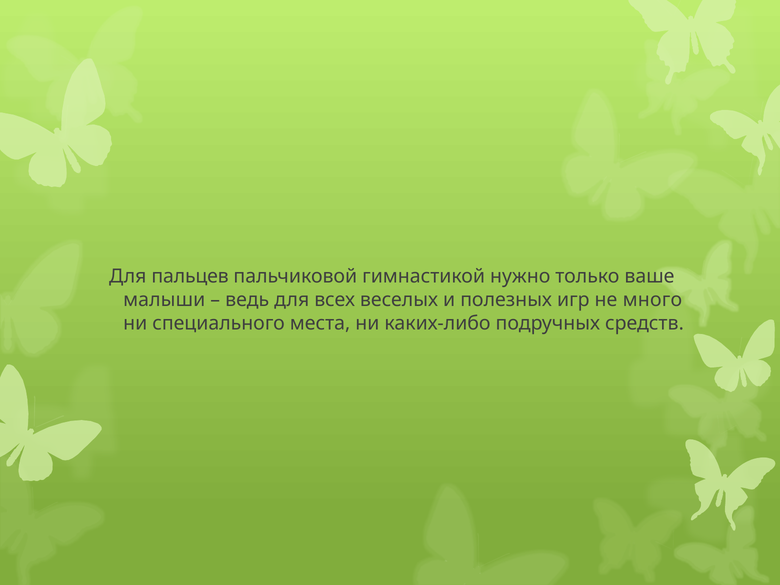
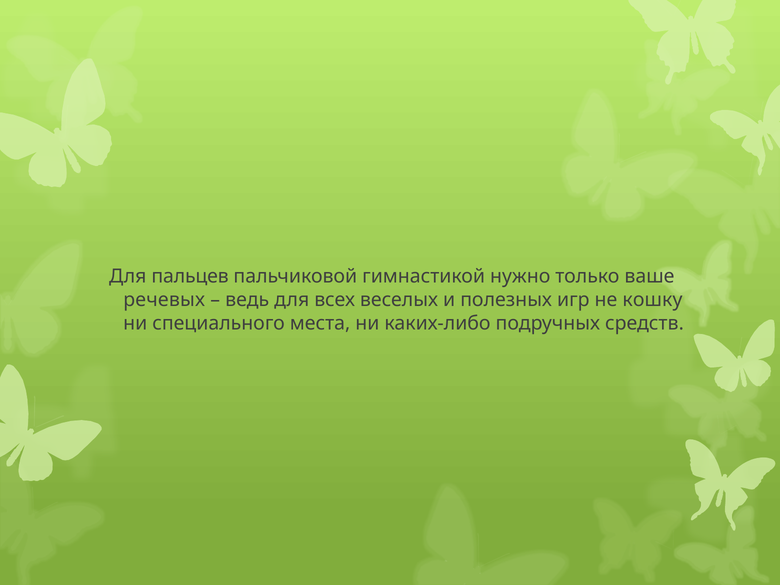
малыши: малыши -> речевых (164, 300)
много: много -> кошку (652, 300)
